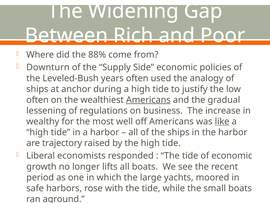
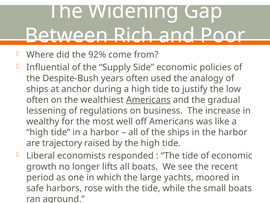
88%: 88% -> 92% (97, 55)
Downturn: Downturn -> Influential (48, 67)
Leveled-Bush: Leveled-Bush -> Despite-Bush (71, 78)
like underline: present -> none (222, 121)
